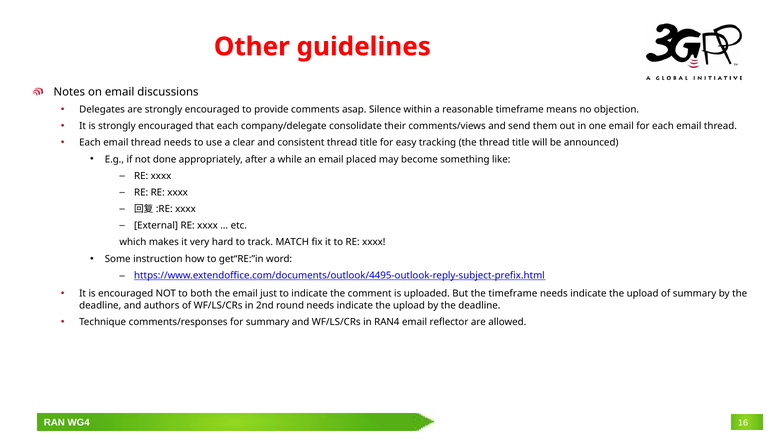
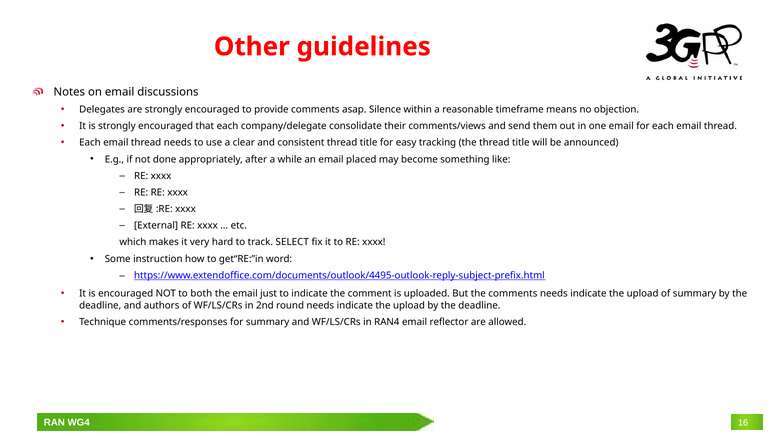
MATCH: MATCH -> SELECT (292, 242)
the timeframe: timeframe -> comments (513, 294)
